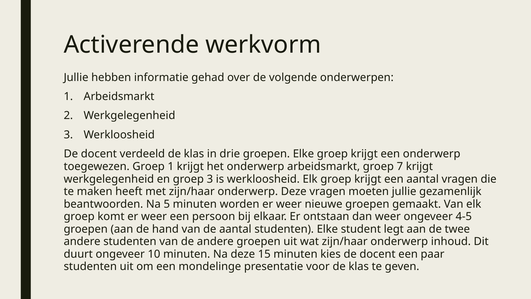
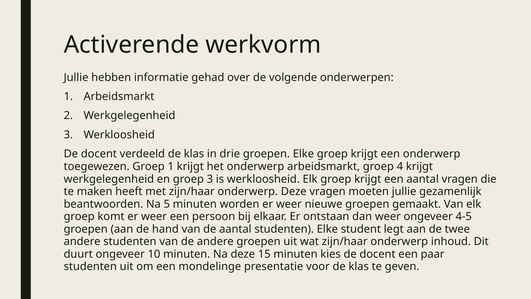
7: 7 -> 4 (400, 166)
